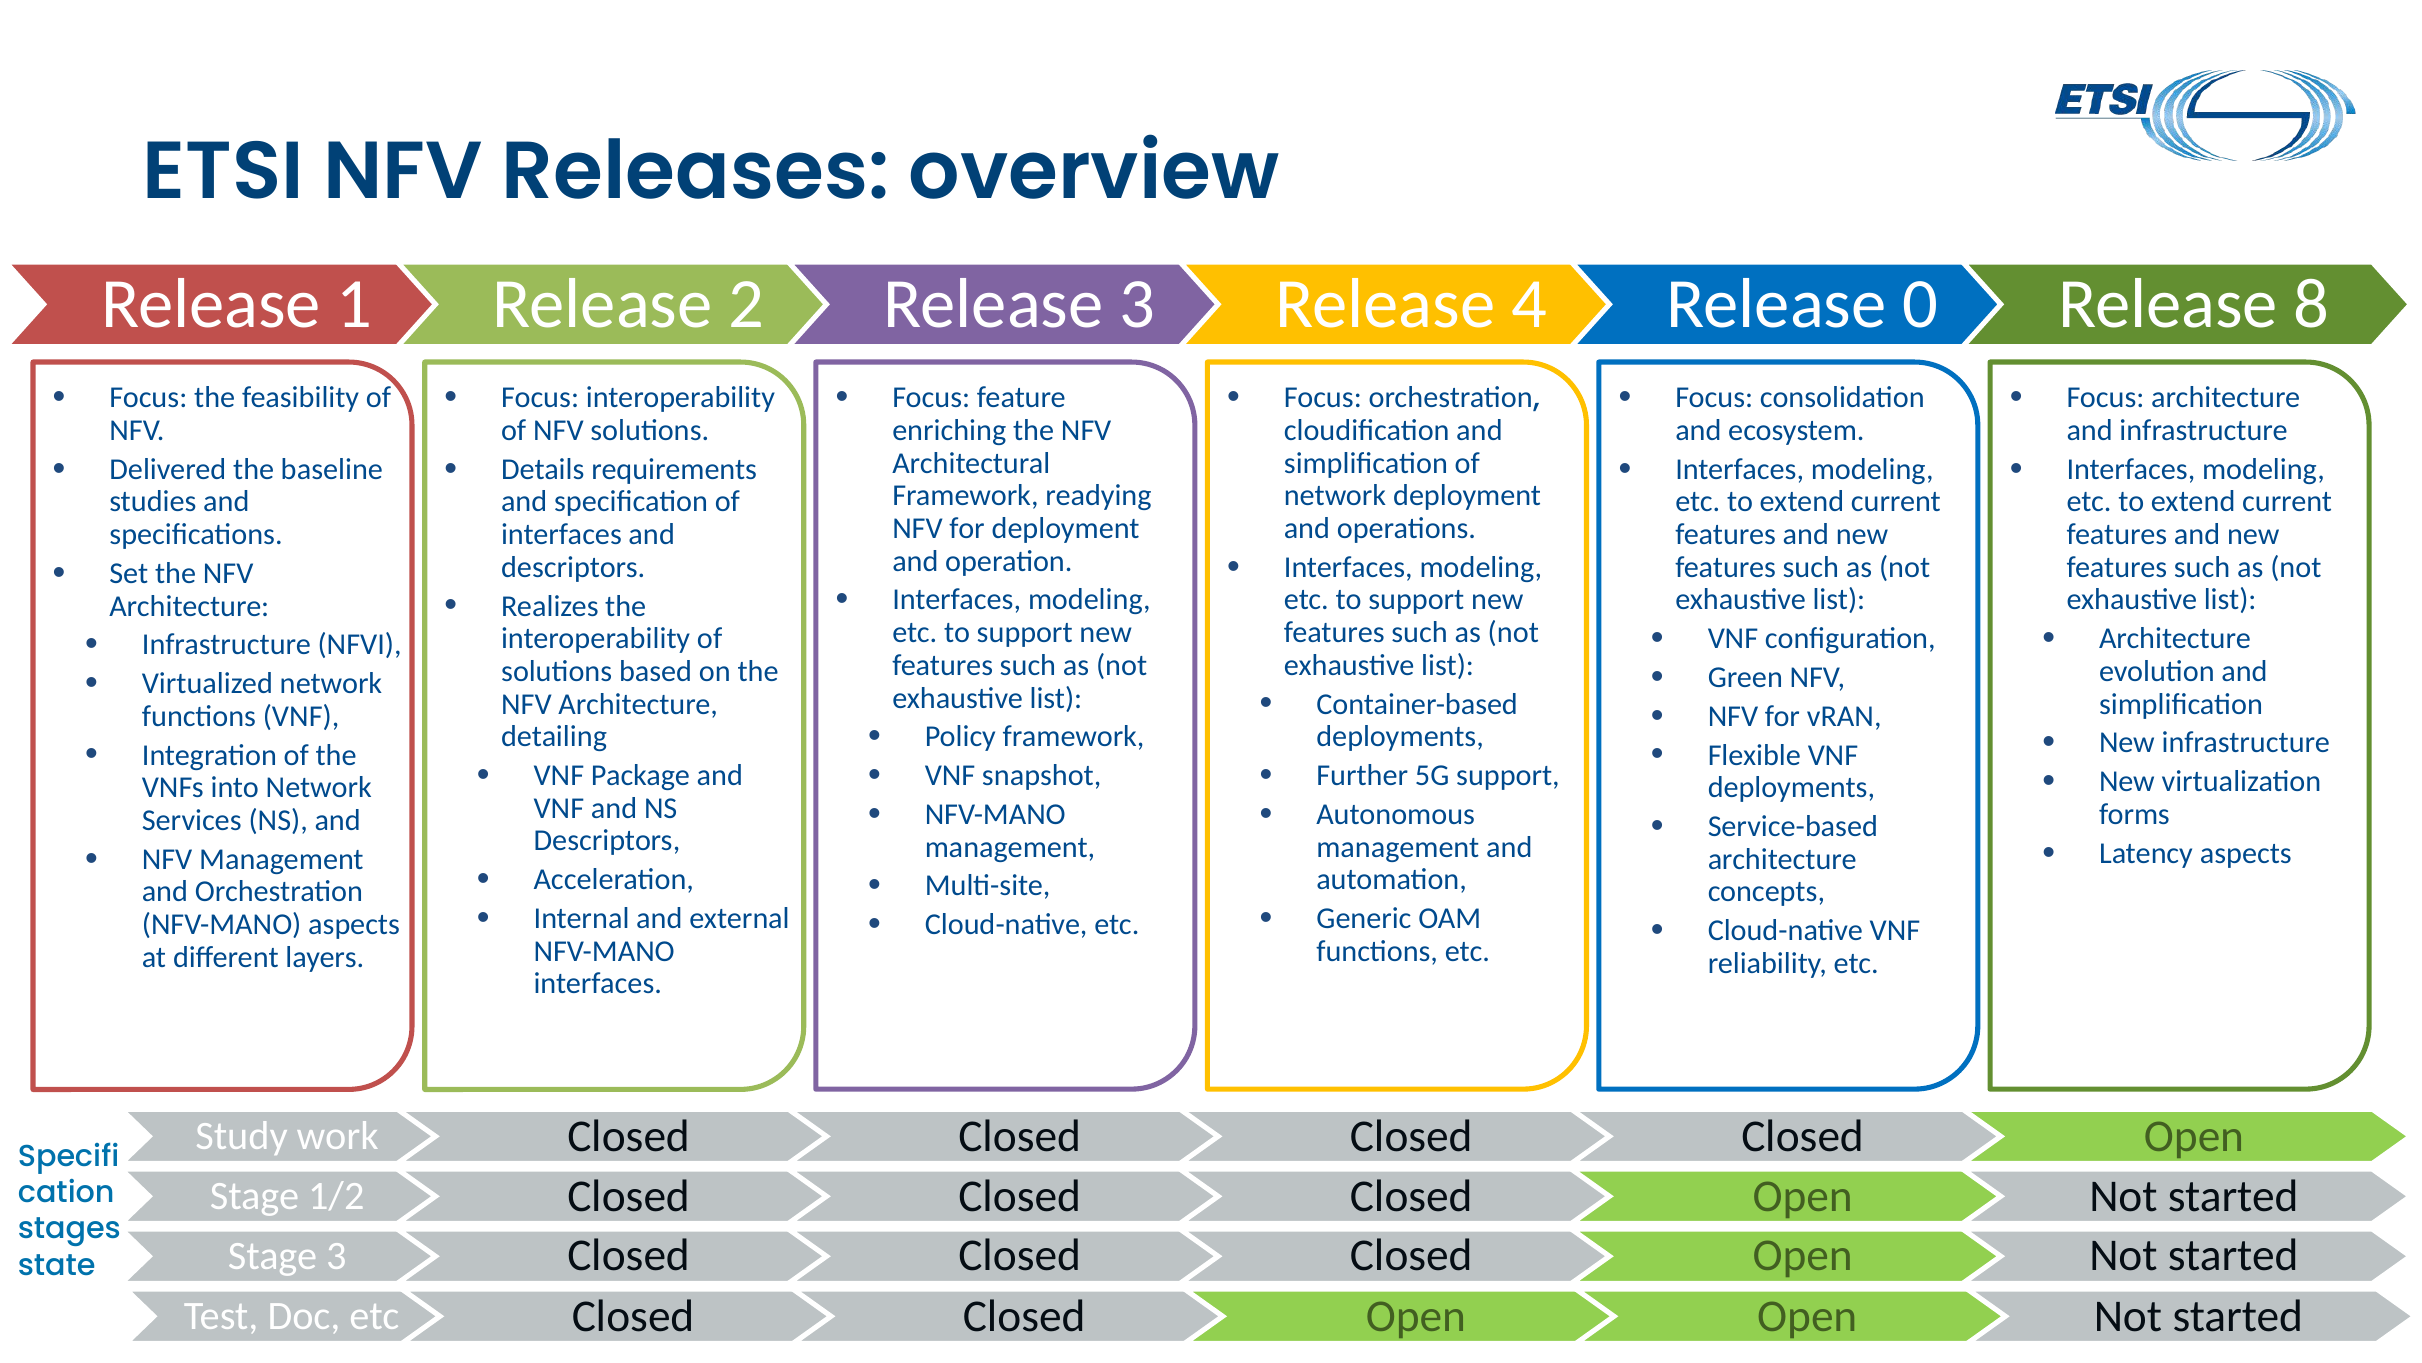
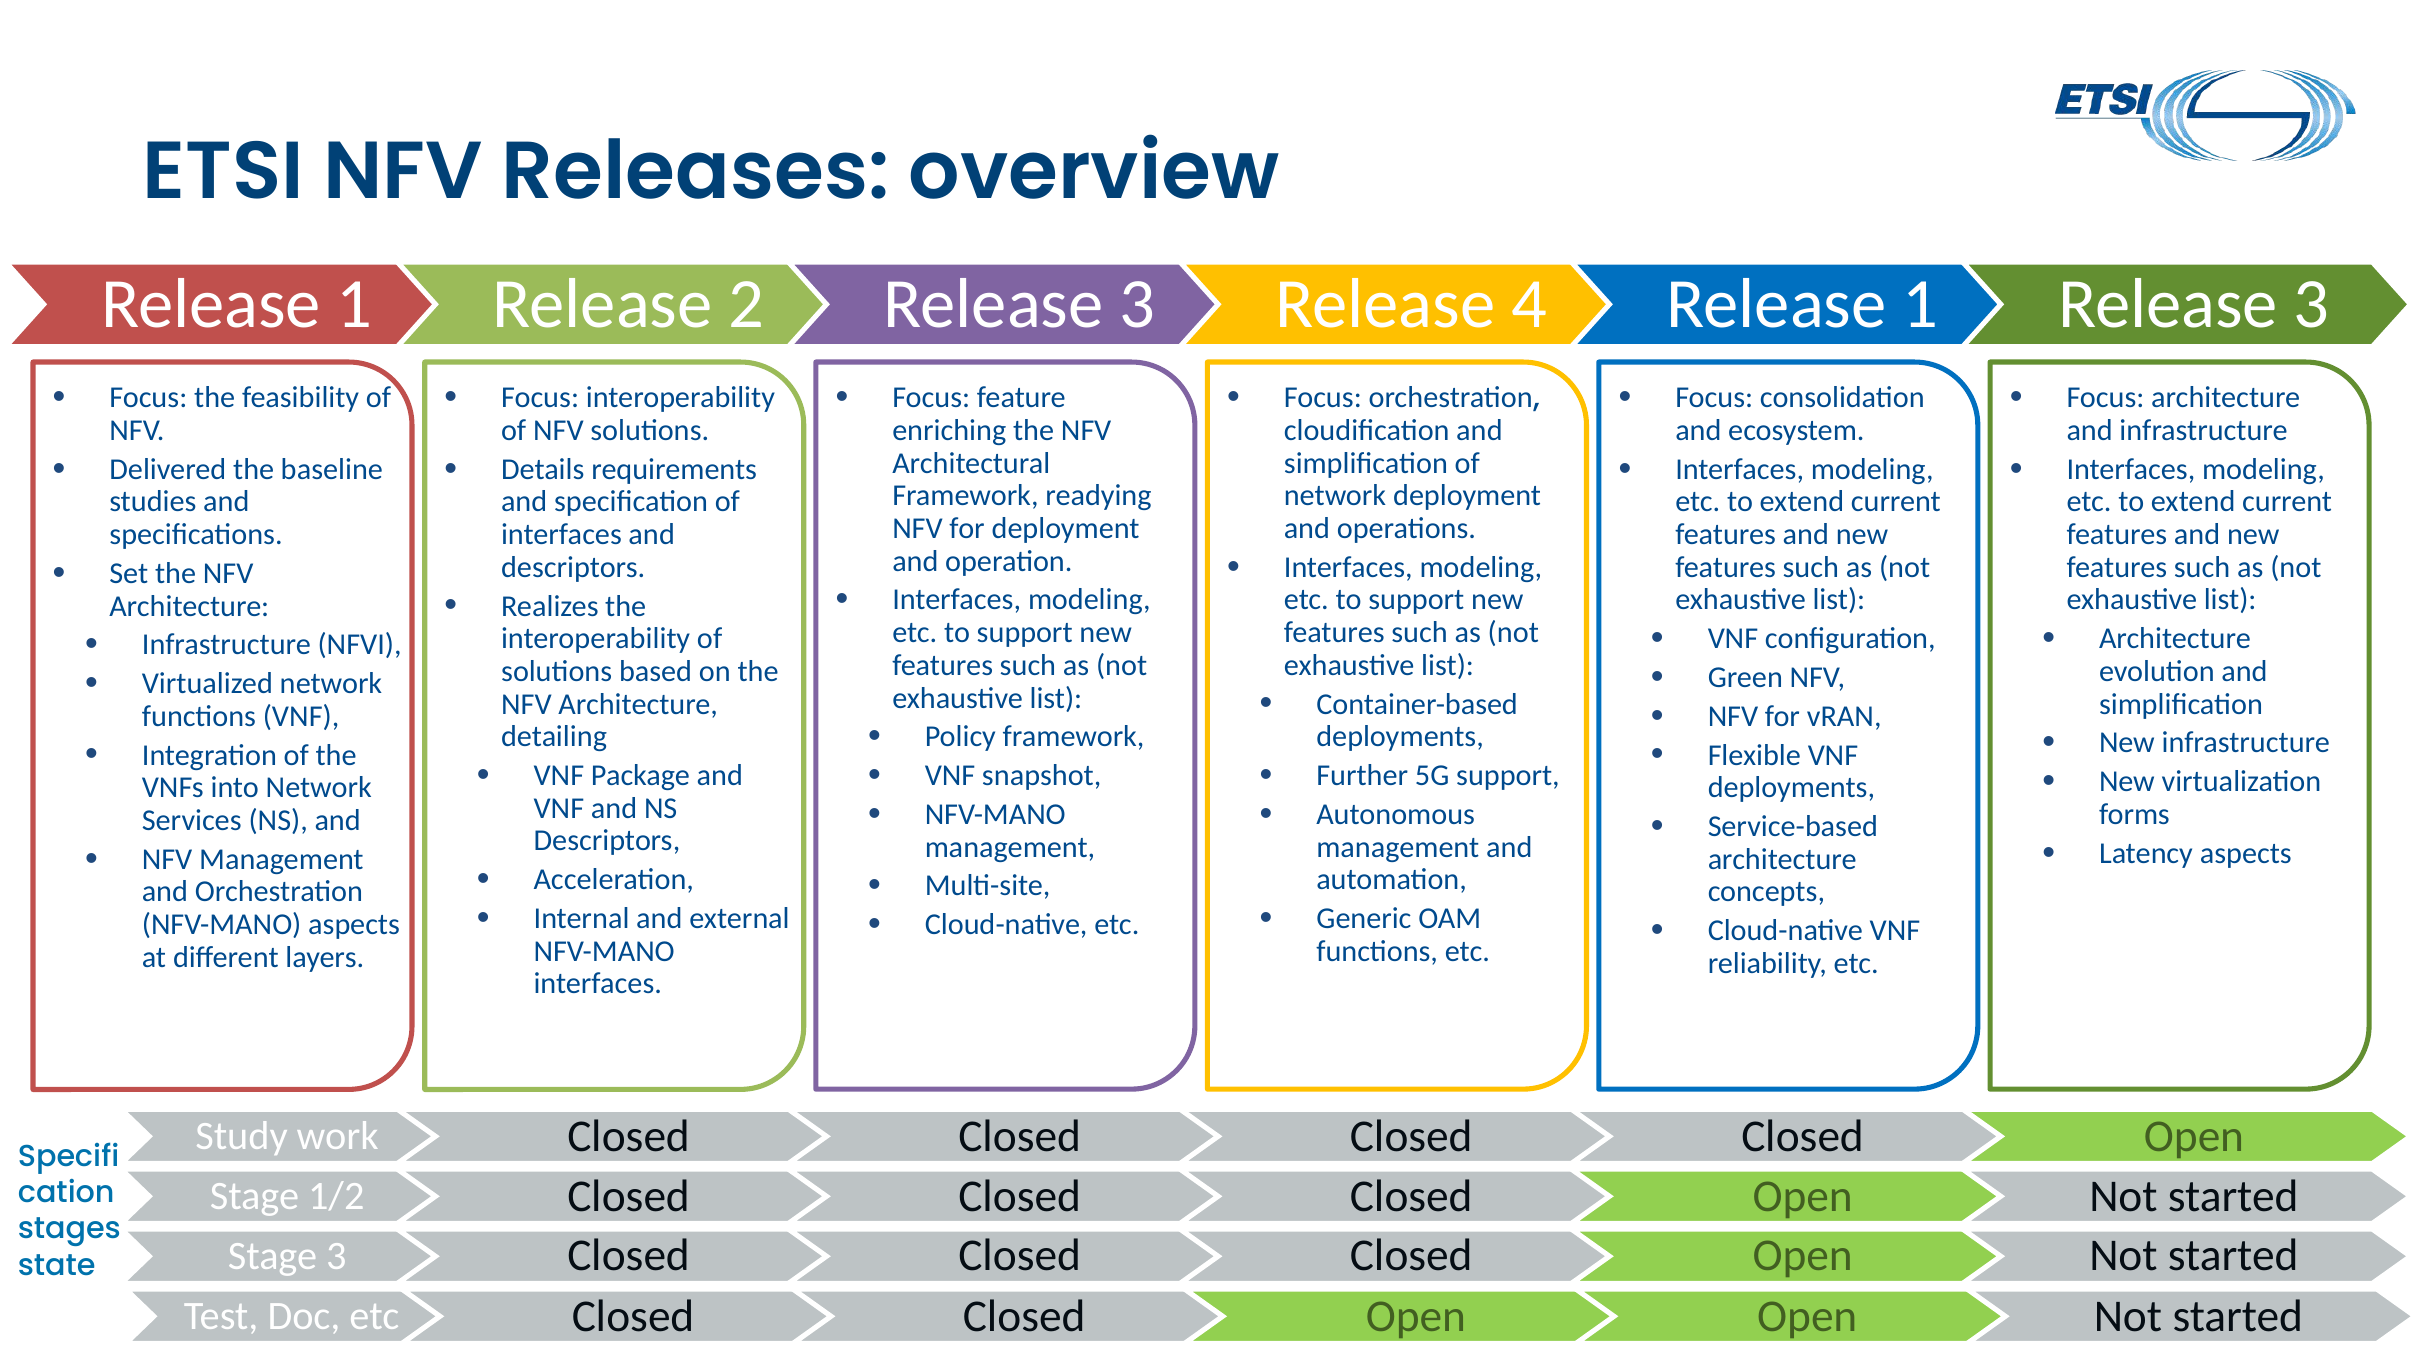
4 Release 0: 0 -> 1 (1920, 304)
8: 8 -> 3 (2312, 304)
